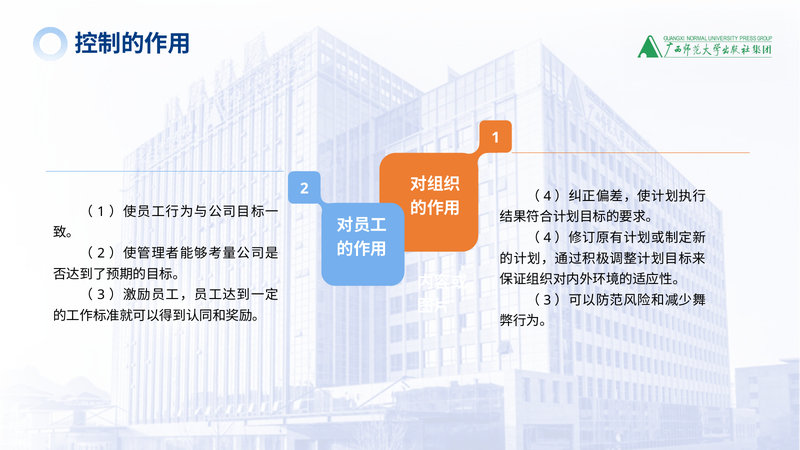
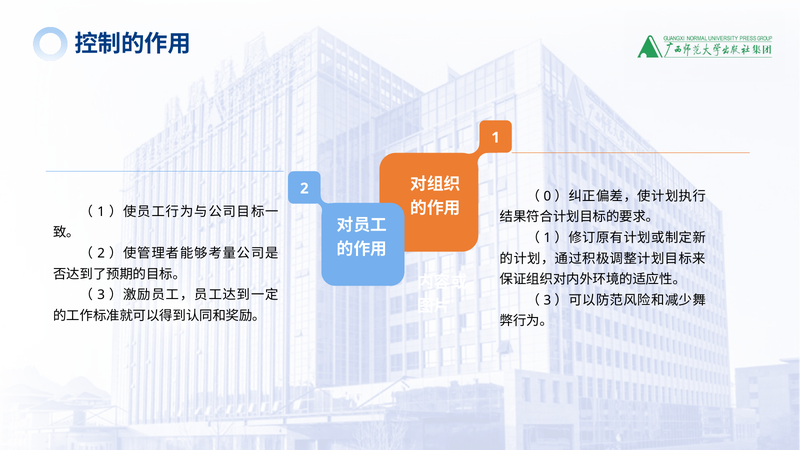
4: 4 -> 0 (547, 196)
4: 4 -> 1 (547, 238)
